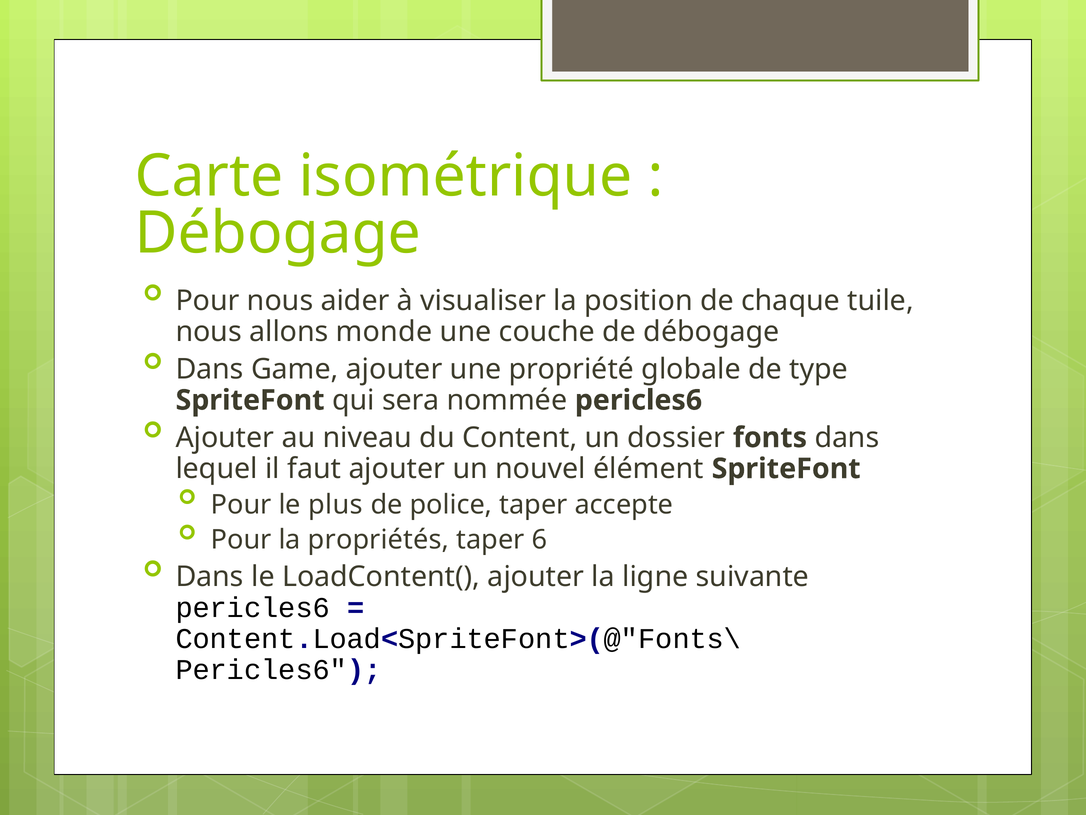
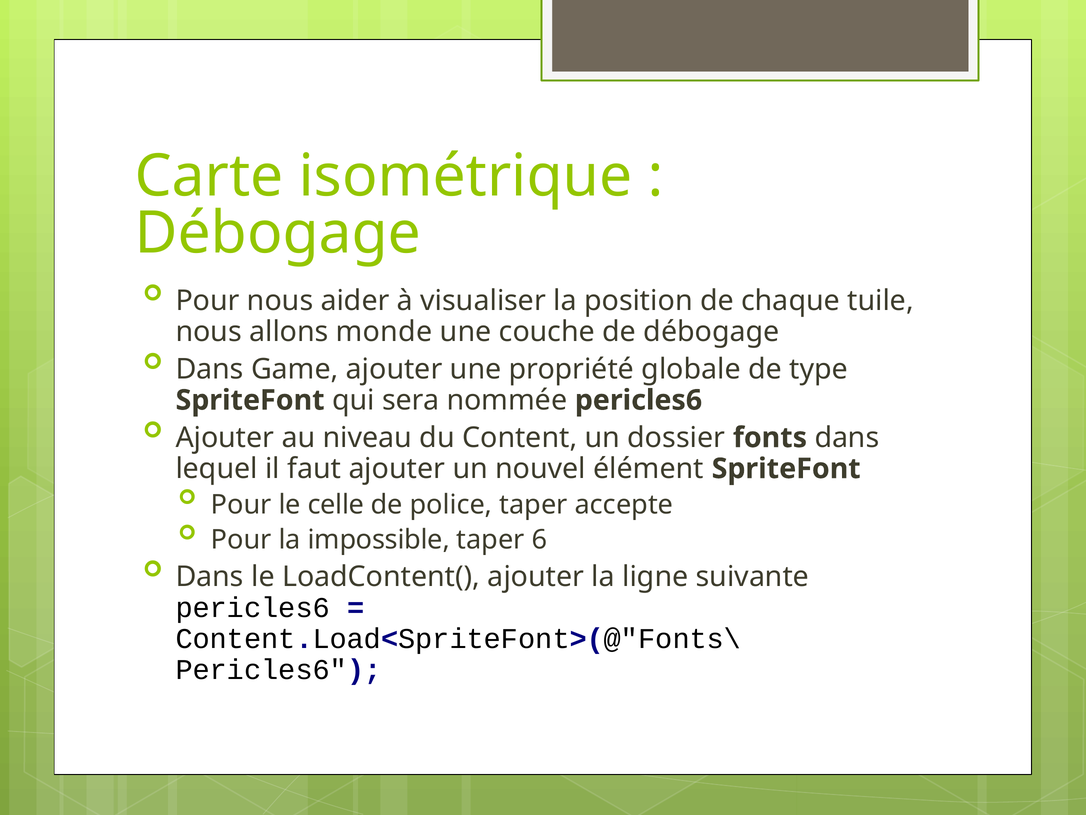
plus: plus -> celle (336, 504)
propriétés: propriétés -> impossible (379, 540)
